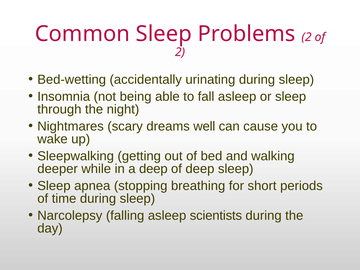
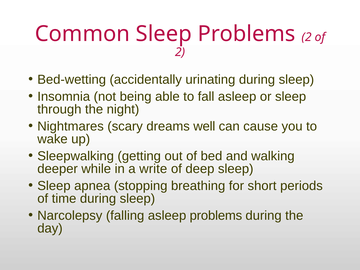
a deep: deep -> write (153, 169)
asleep scientists: scientists -> problems (216, 216)
